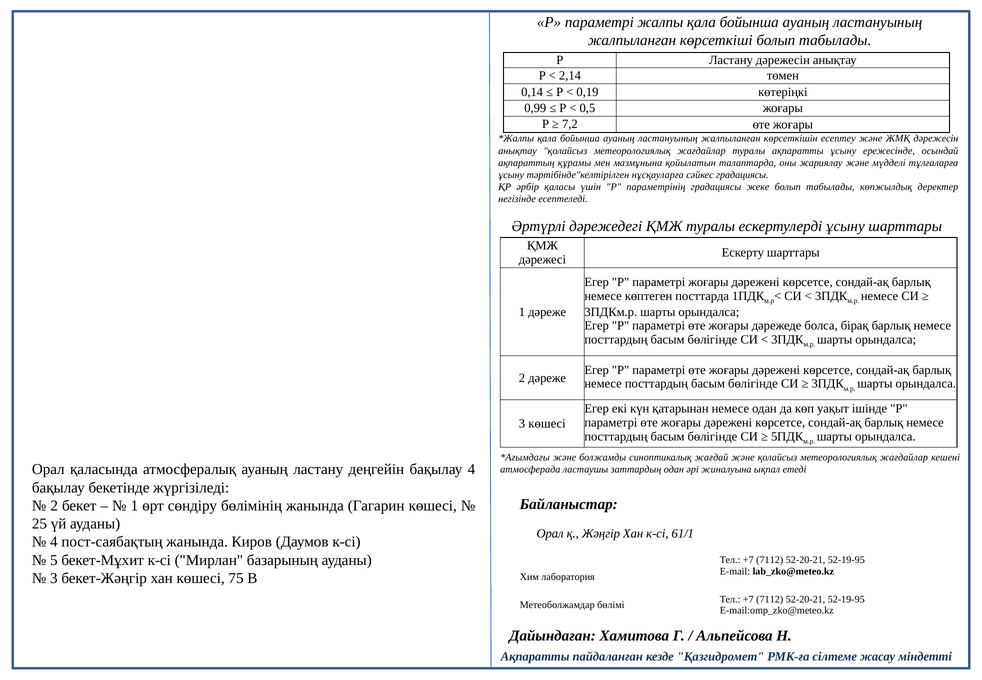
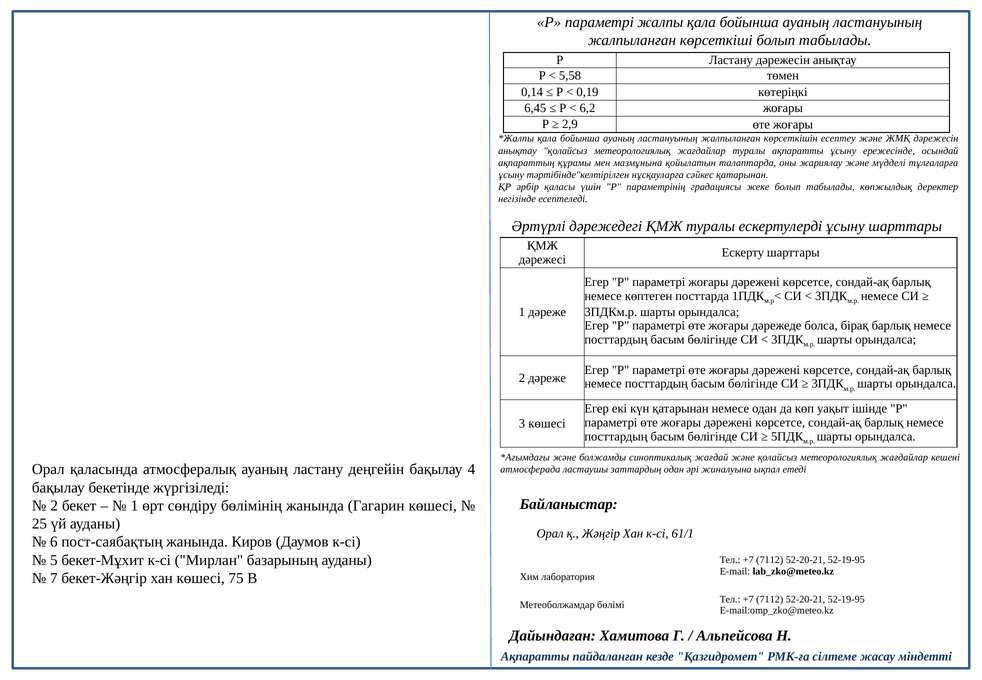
2,14: 2,14 -> 5,58 (570, 76)
0,99: 0,99 -> 6,45 (535, 108)
0,5: 0,5 -> 6,2 (587, 108)
7,2: 7,2 -> 2,9 (570, 124)
сәйкес градациясы: градациясы -> қатарынан (742, 175)
4: 4 -> 6 (54, 542)
3: 3 -> 7 (54, 578)
